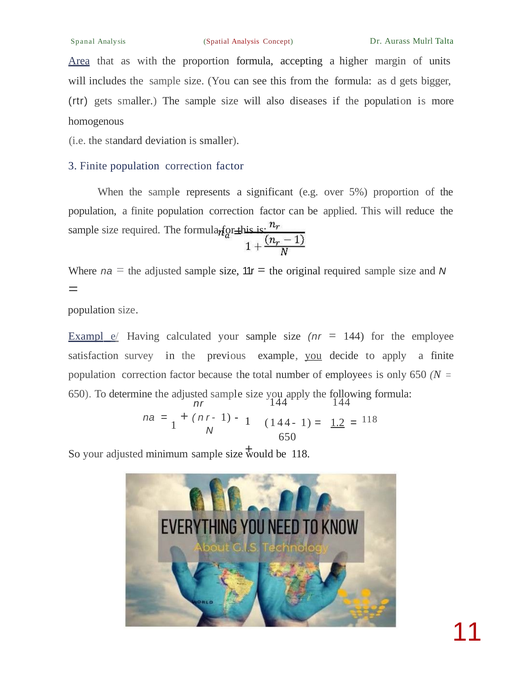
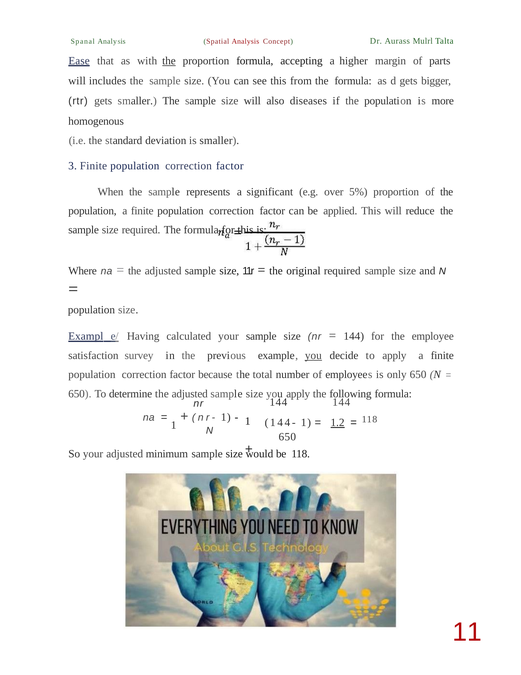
Area: Area -> Ease (79, 61)
the underline: none -> present (169, 61)
units: units -> parts (440, 61)
